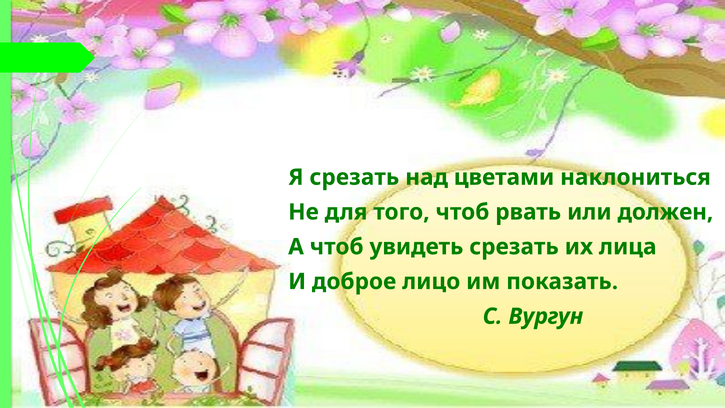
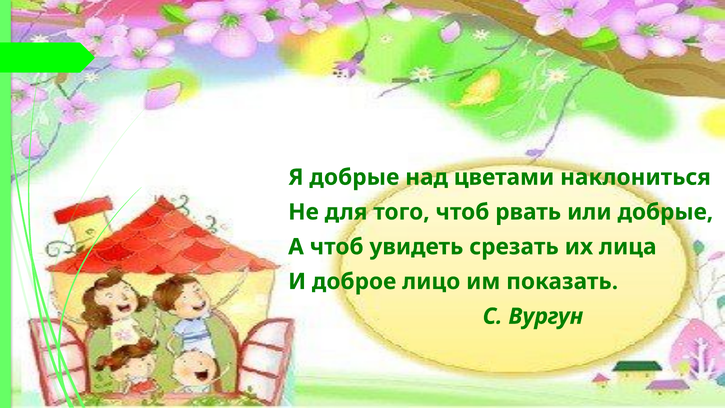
Я срезать: срезать -> добрые (354, 177)
или должен: должен -> добрые (665, 212)
